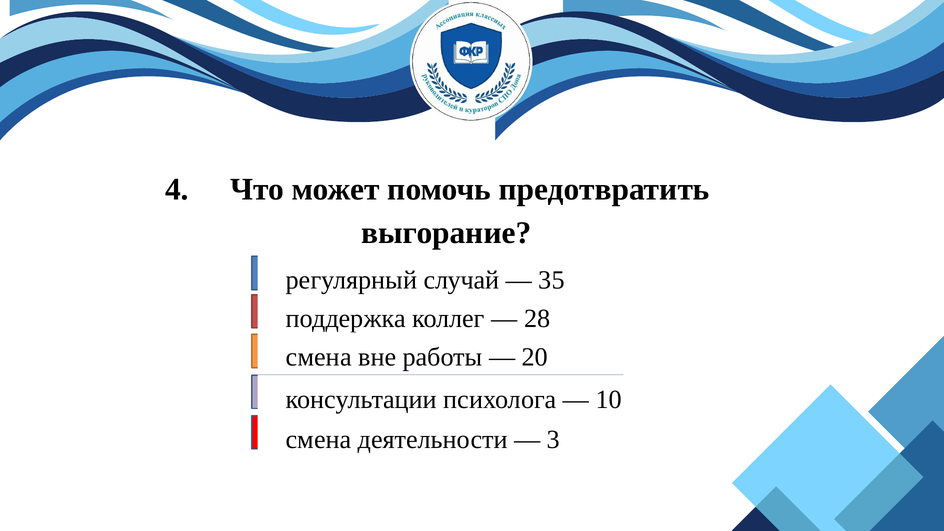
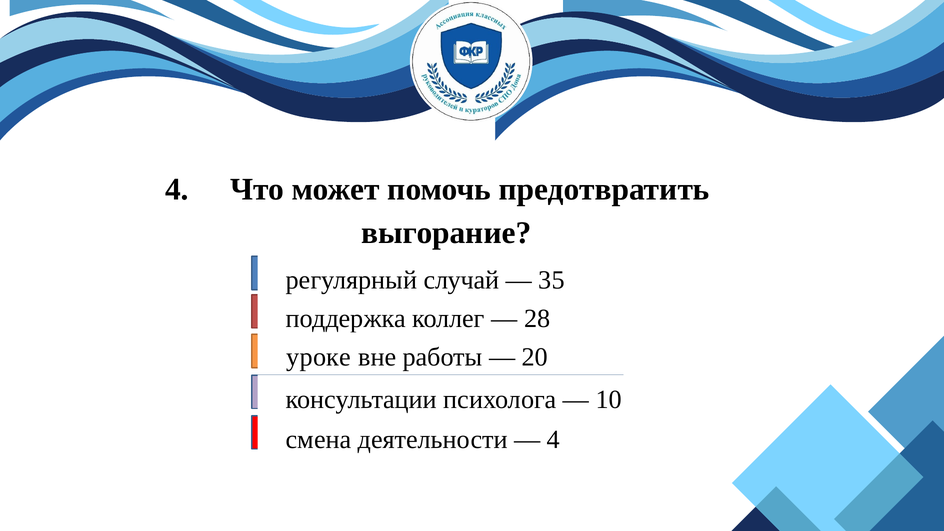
смена: смена -> уроке (319, 357)
3: 3 -> 4 (553, 439)
